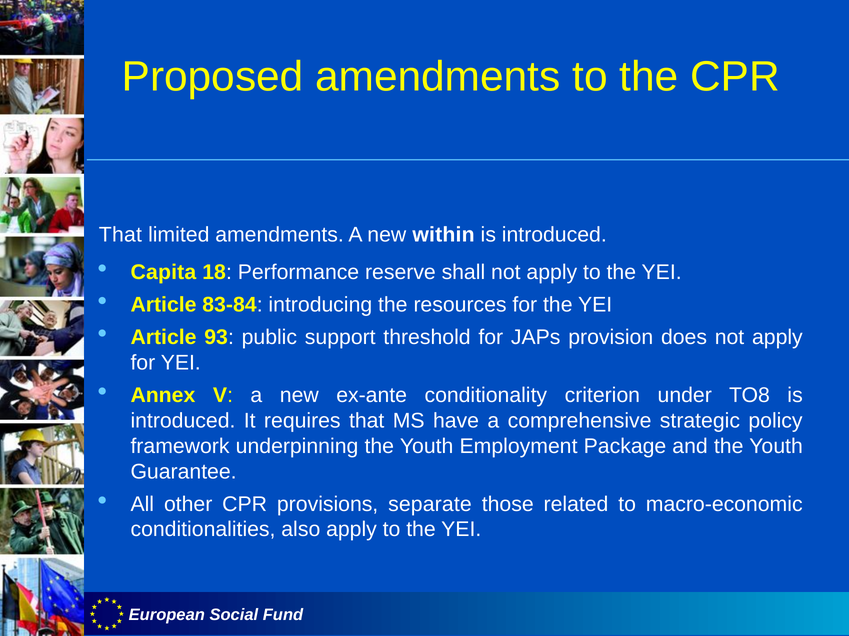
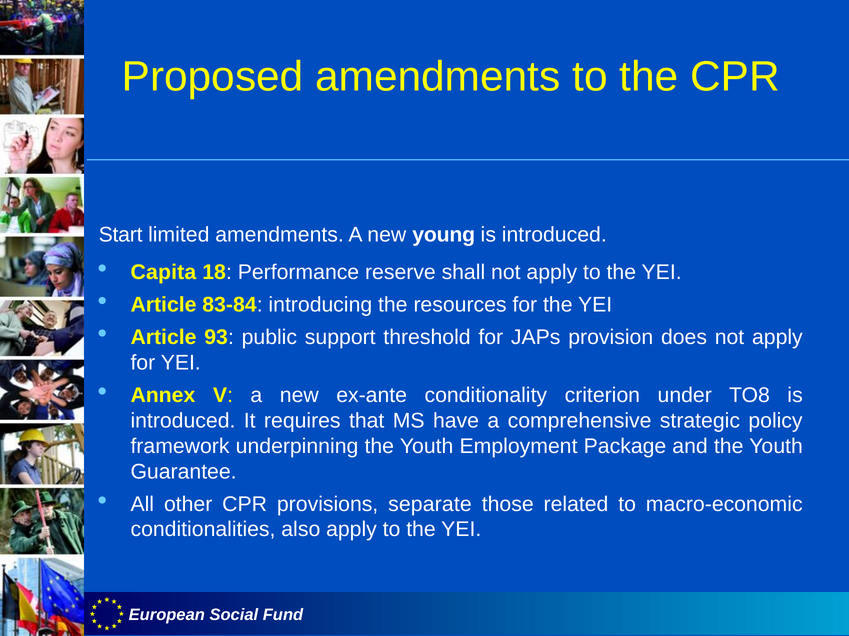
That: That -> Start (121, 235)
within: within -> young (444, 235)
